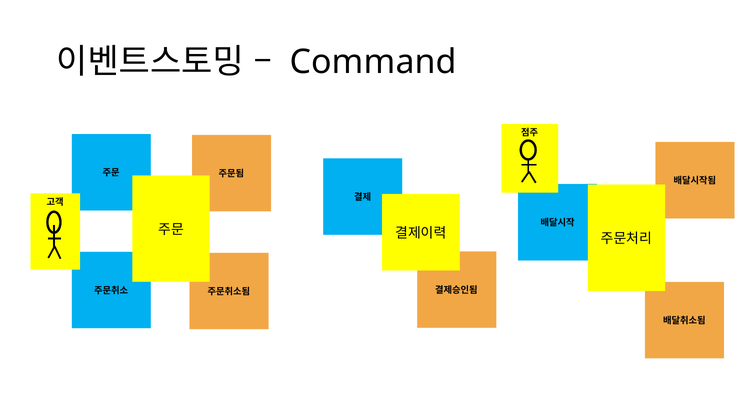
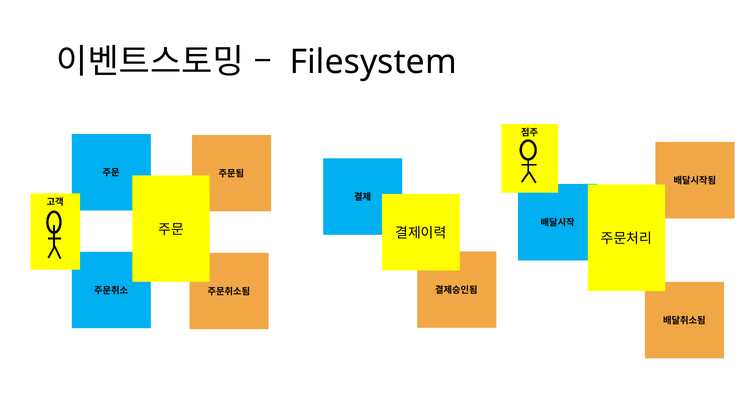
Command: Command -> Filesystem (373, 62)
